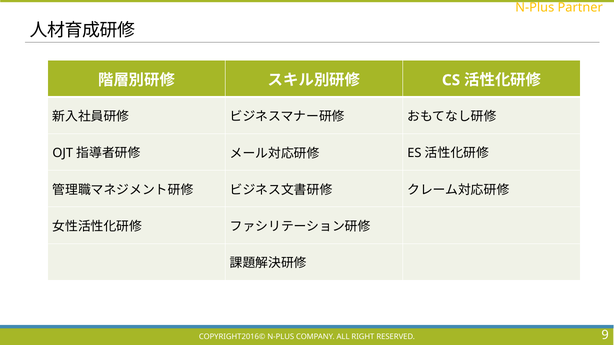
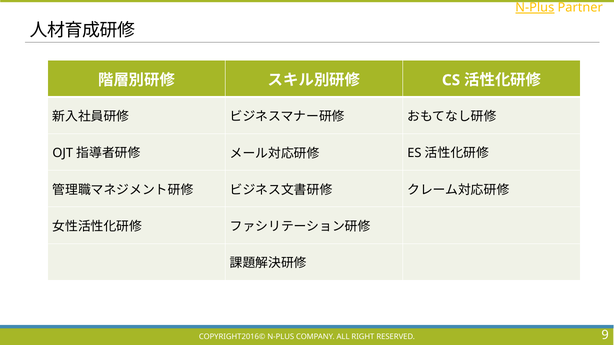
N-Plus underline: none -> present (535, 7)
